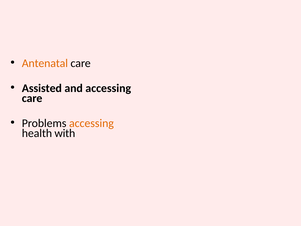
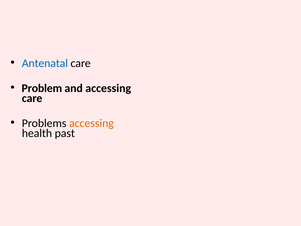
Antenatal colour: orange -> blue (45, 63)
Assisted: Assisted -> Problem (42, 88)
with: with -> past (65, 133)
